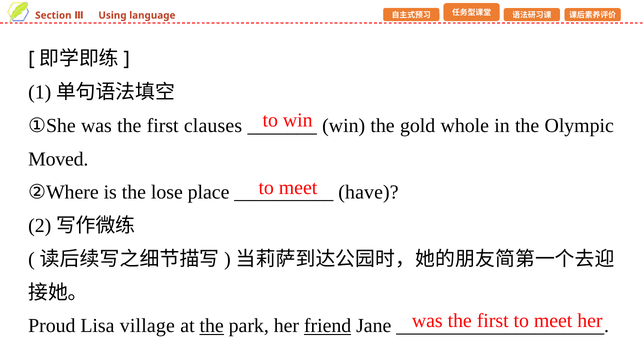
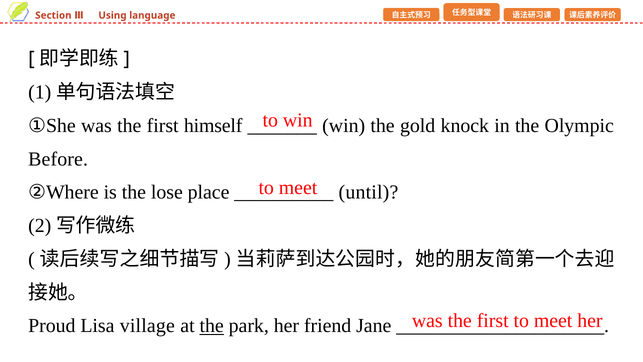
clauses: clauses -> himself (213, 125)
whole: whole -> knock (465, 125)
Moved: Moved -> Before (58, 159)
have: have -> until (368, 192)
friend underline: present -> none (328, 326)
